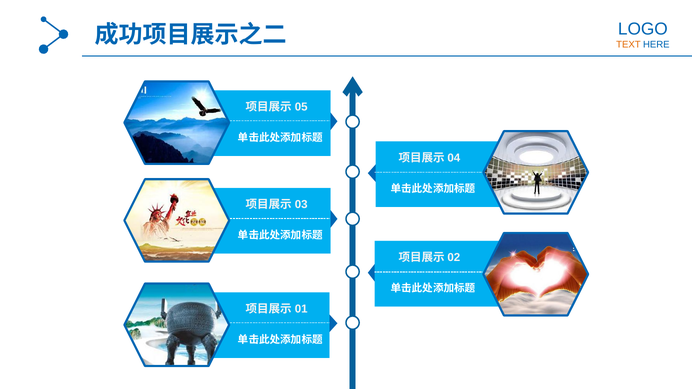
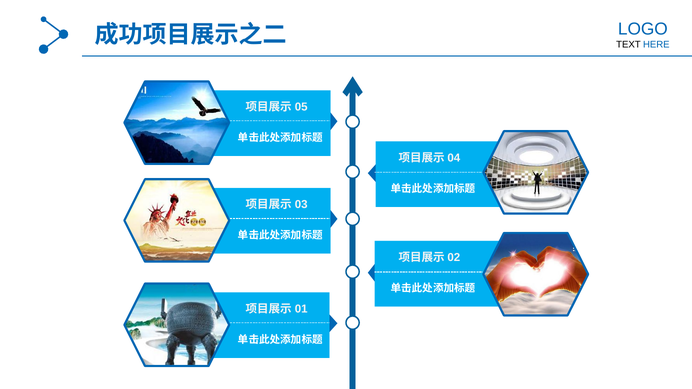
TEXT colour: orange -> black (628, 45)
